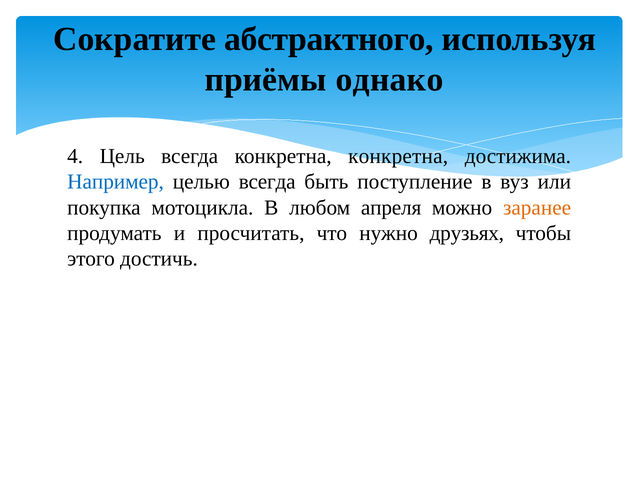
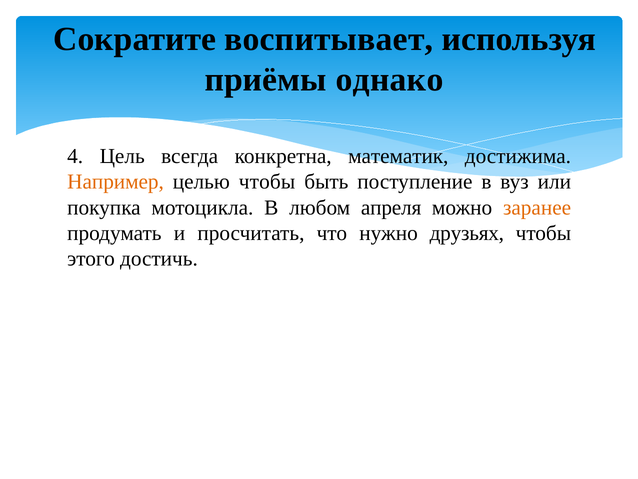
абстрактного: абстрактного -> воспитывает (329, 39)
конкретна конкретна: конкретна -> математик (398, 156)
Например colour: blue -> orange (116, 182)
целью всегда: всегда -> чтобы (267, 182)
